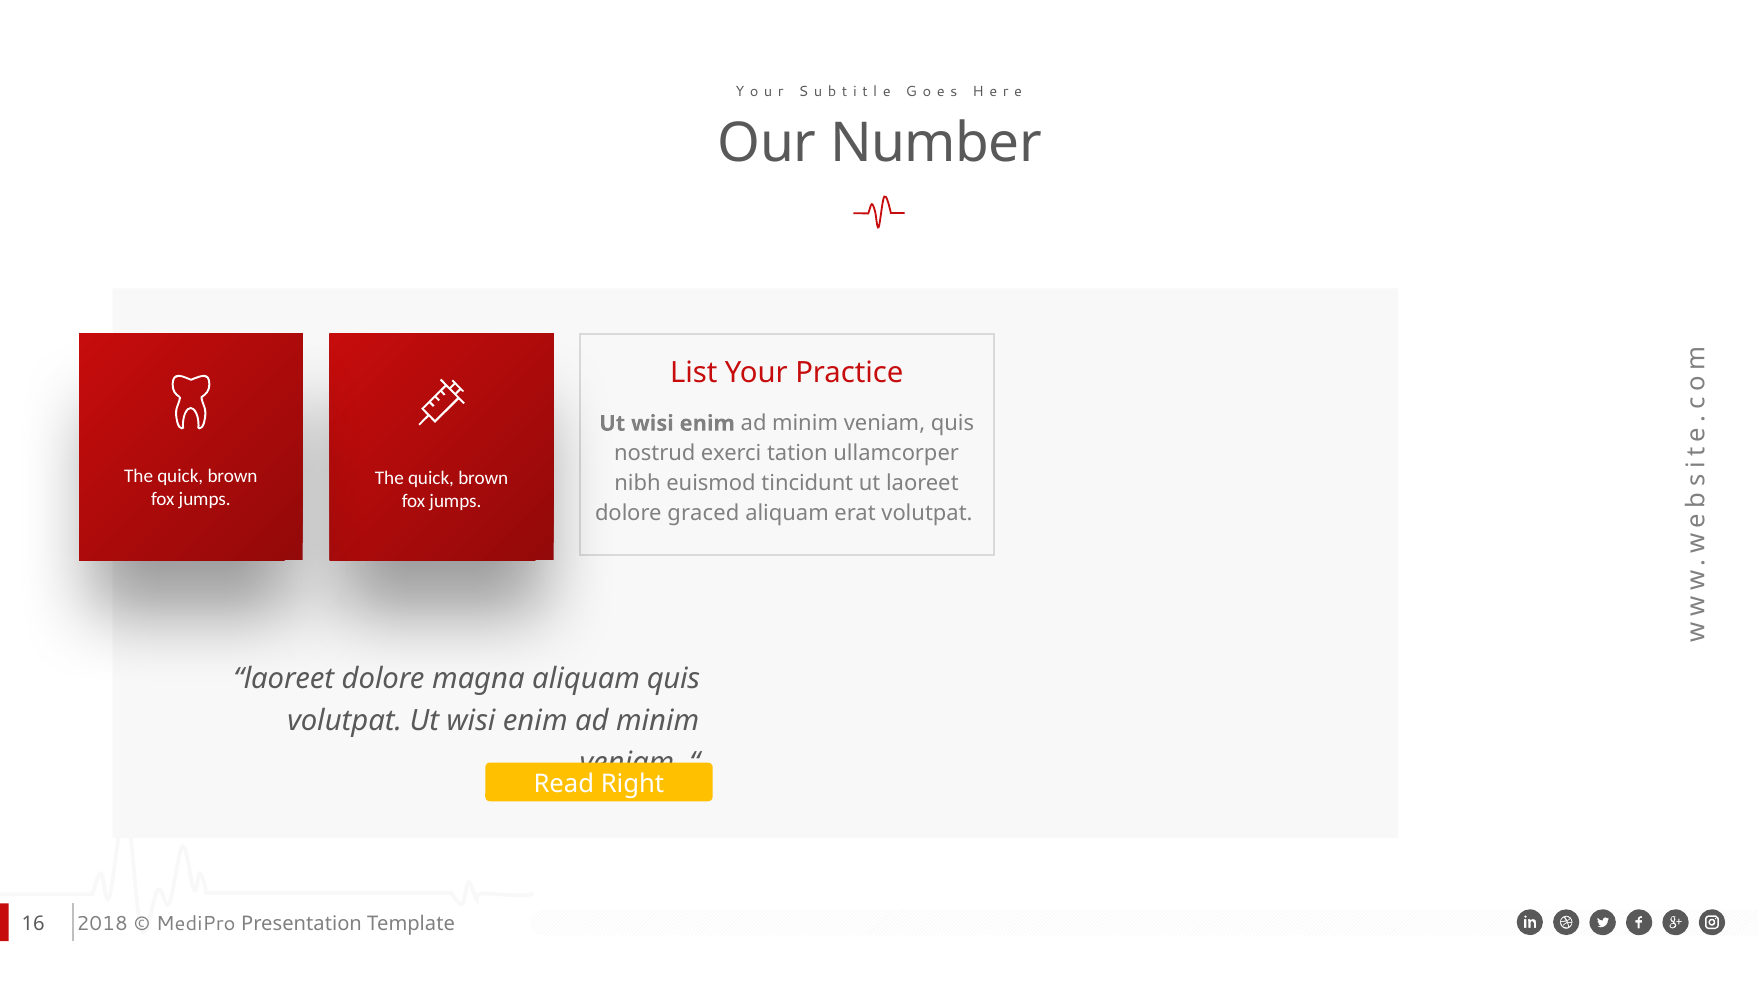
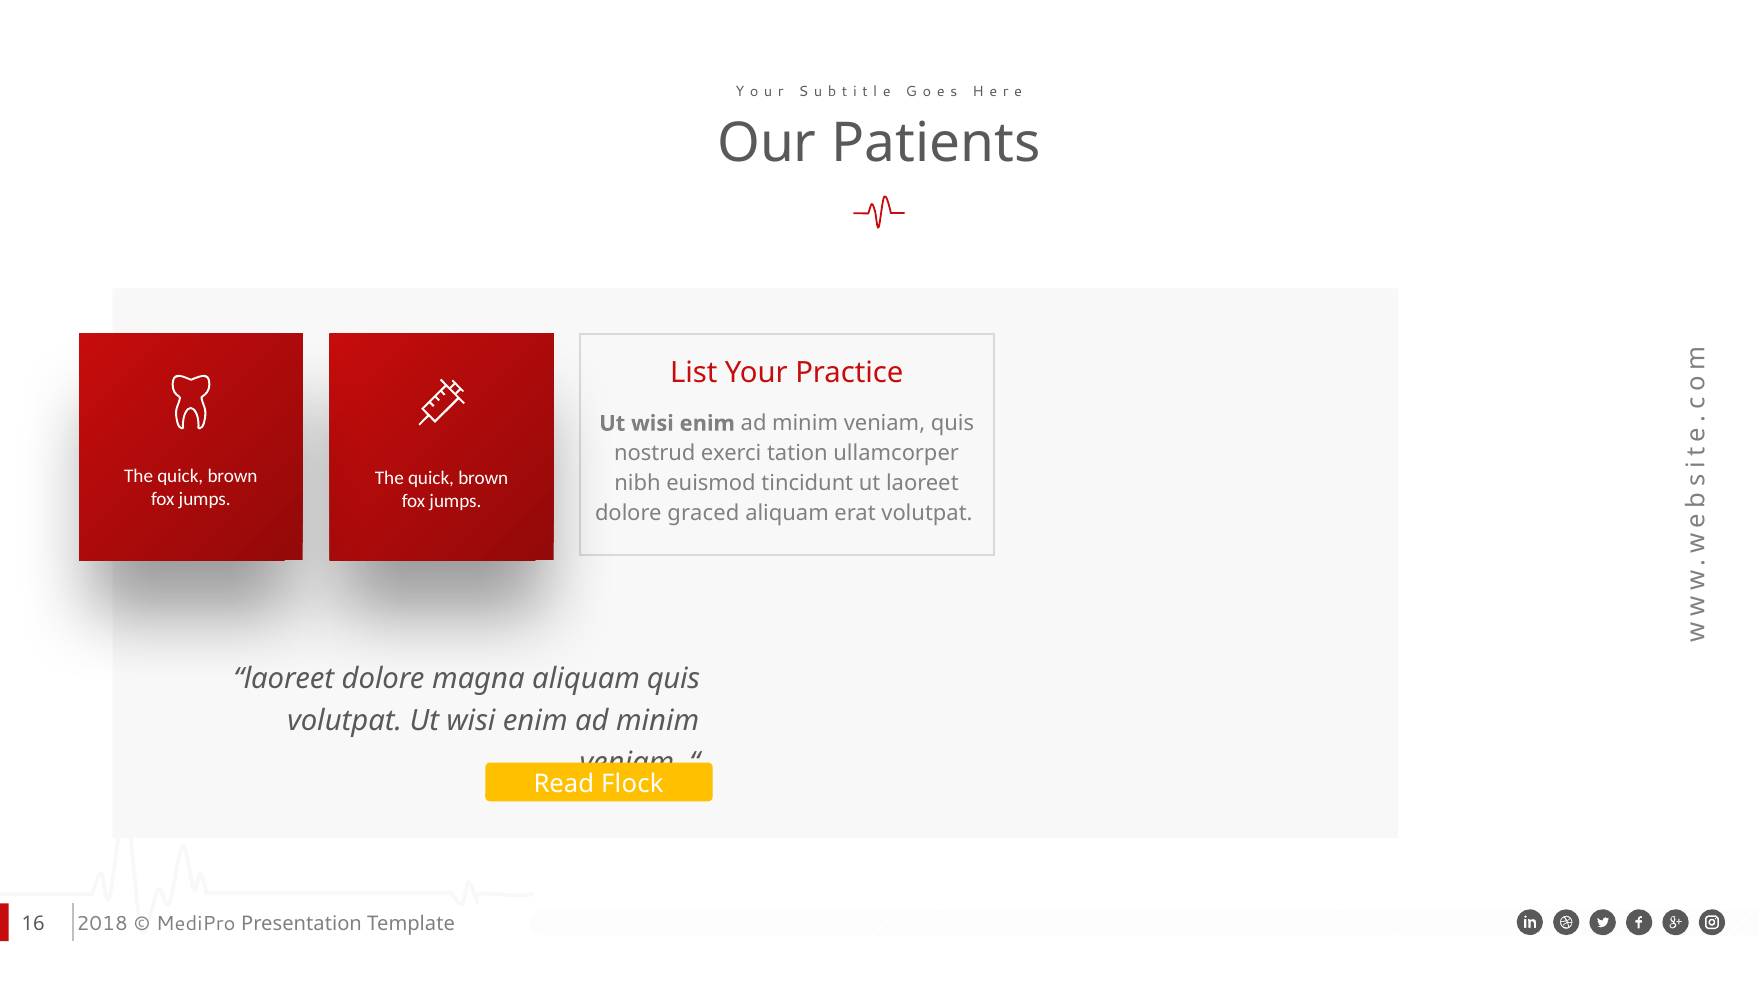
Number: Number -> Patients (936, 143)
Right: Right -> Flock (632, 784)
